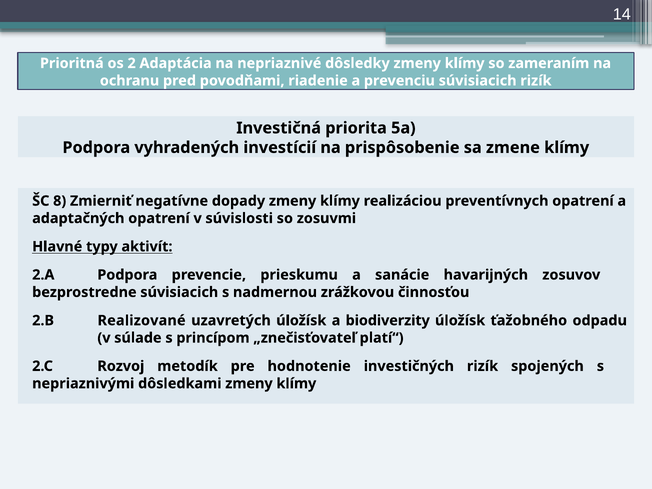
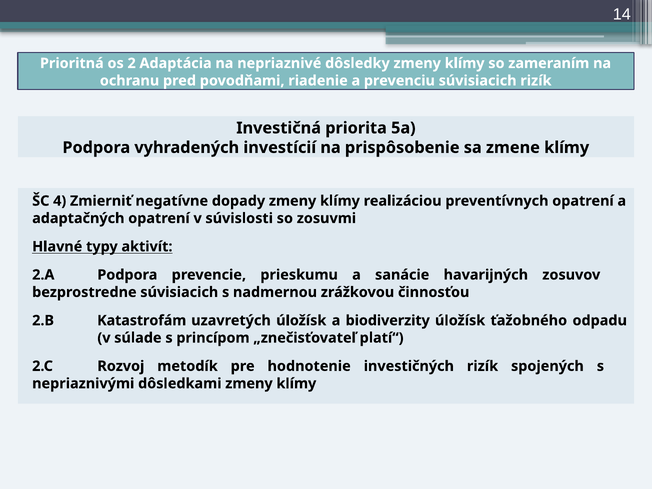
8: 8 -> 4 (60, 201)
Realizované: Realizované -> Katastrofám (142, 320)
